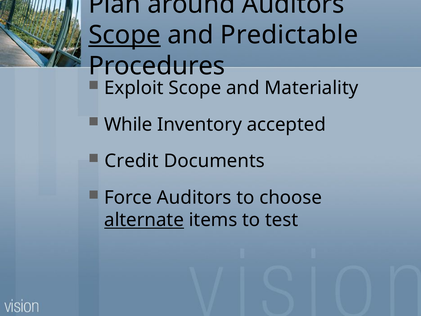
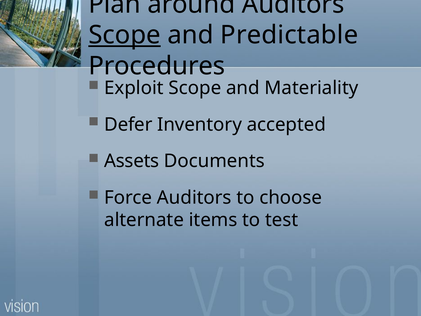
While: While -> Defer (128, 125)
Credit: Credit -> Assets (132, 161)
alternate underline: present -> none (144, 220)
